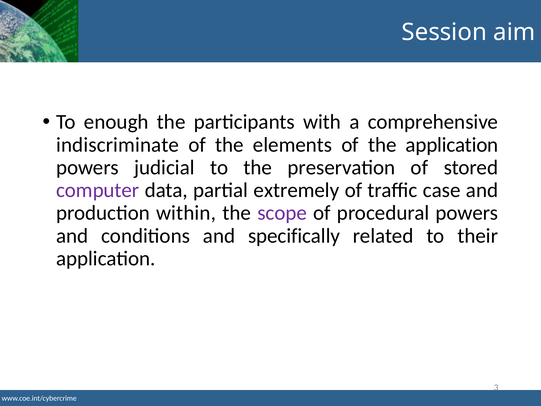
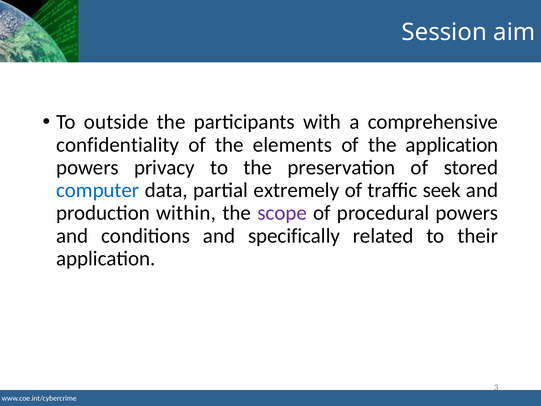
enough: enough -> outside (116, 122)
indiscriminate: indiscriminate -> confidentiality (118, 145)
judicial: judicial -> privacy (164, 167)
computer colour: purple -> blue (98, 190)
case: case -> seek (442, 190)
